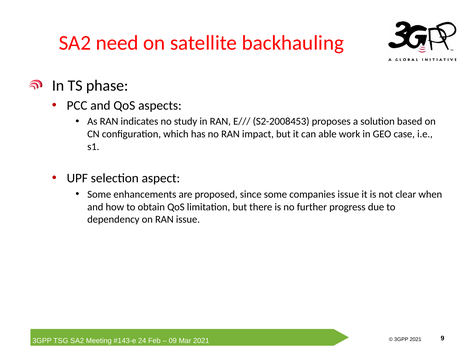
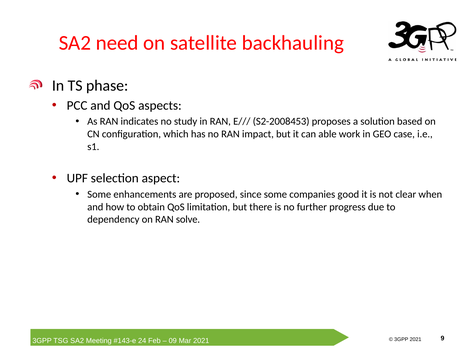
companies issue: issue -> good (348, 194)
RAN issue: issue -> solve (188, 220)
